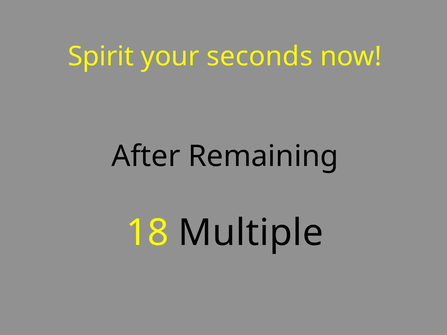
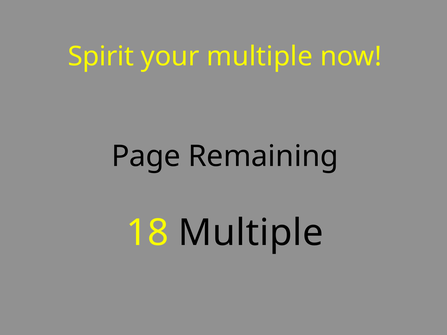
your seconds: seconds -> multiple (260, 57)
After: After -> Page (146, 157)
